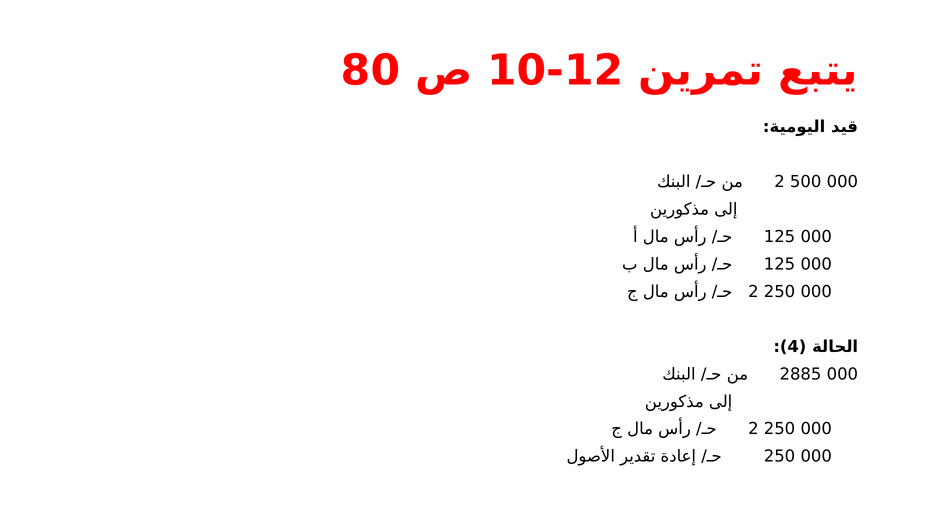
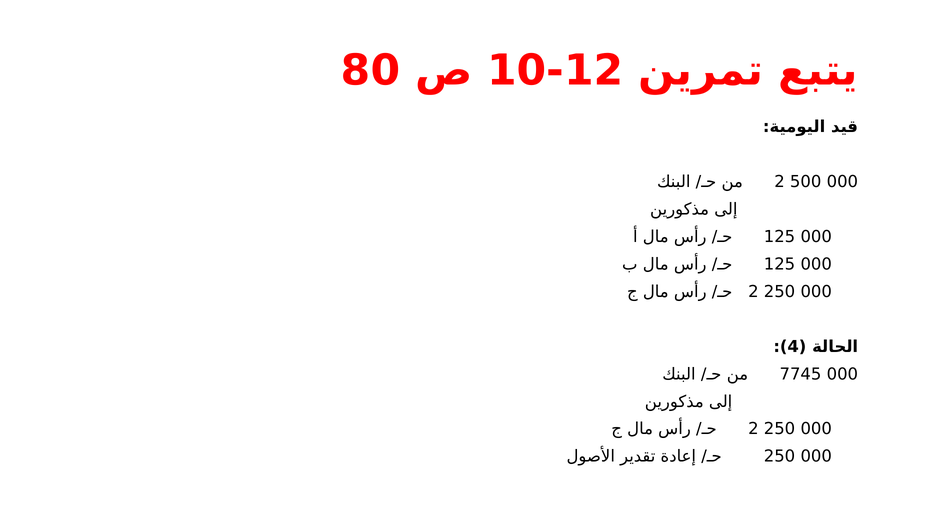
2885: 2885 -> 7745 (800, 374)
